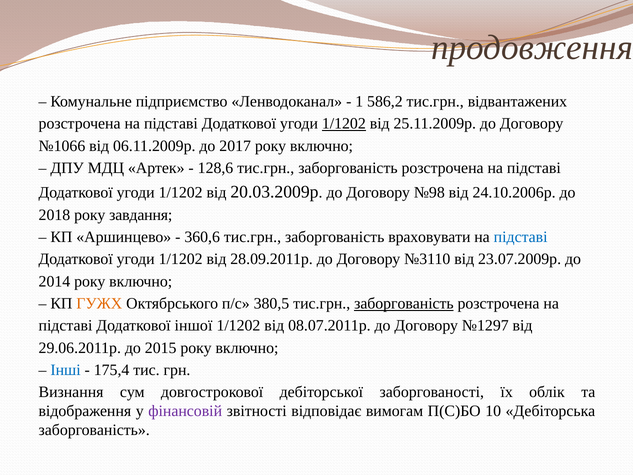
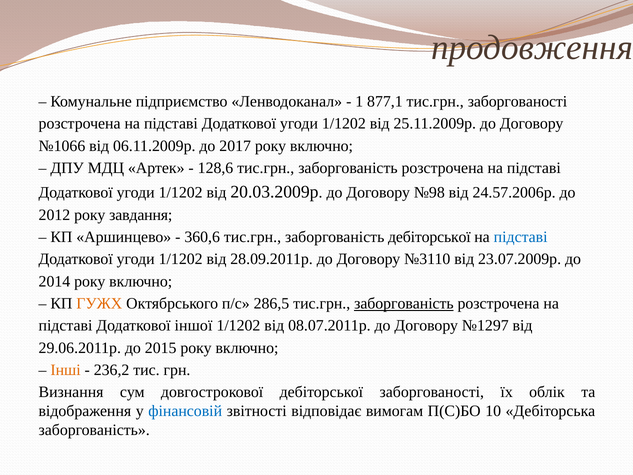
586,2: 586,2 -> 877,1 (385, 102)
тис.грн відвантажених: відвантажених -> заборгованості (517, 102)
1/1202 underline: present -> none (344, 124)
24.10.2006р: 24.10.2006р -> 24.57.2006р (514, 192)
2018: 2018 -> 2012 (54, 215)
заборгованість враховувати: враховувати -> дебіторської (429, 237)
380,5: 380,5 -> 286,5 (271, 303)
Інші colour: blue -> orange (66, 370)
175,4: 175,4 -> 236,2 (112, 370)
фінансовій colour: purple -> blue (185, 411)
